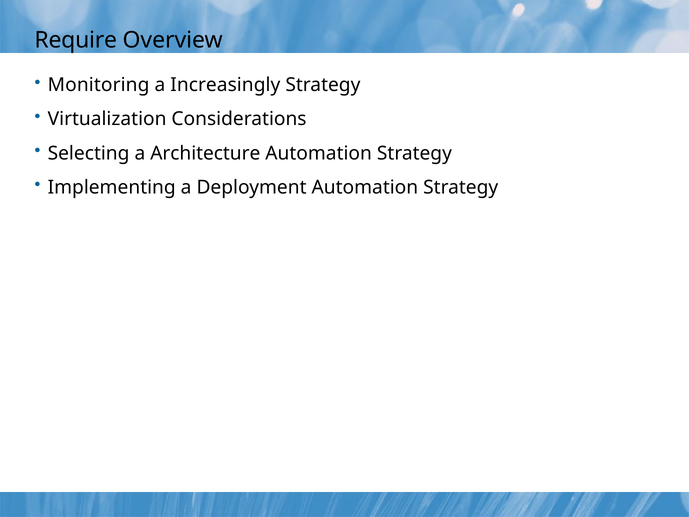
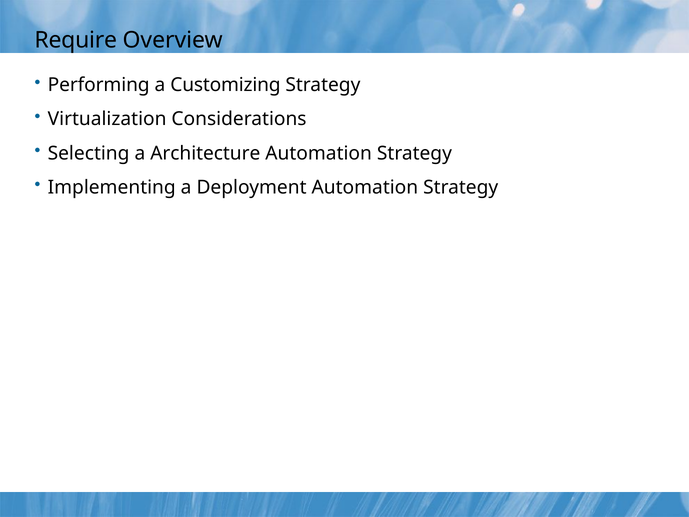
Monitoring: Monitoring -> Performing (99, 85)
Increasingly: Increasingly -> Customizing (225, 85)
